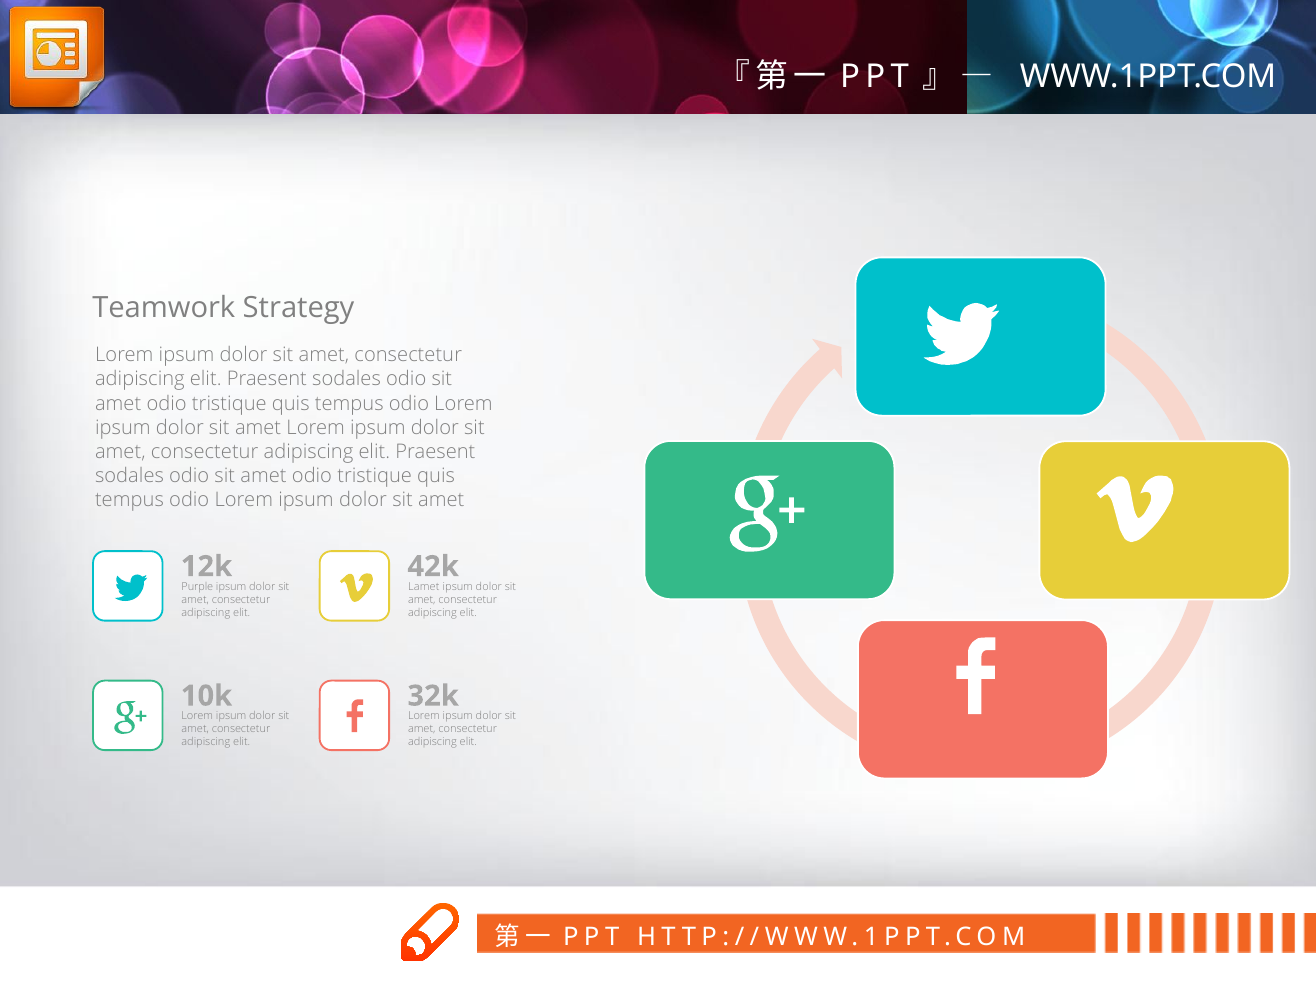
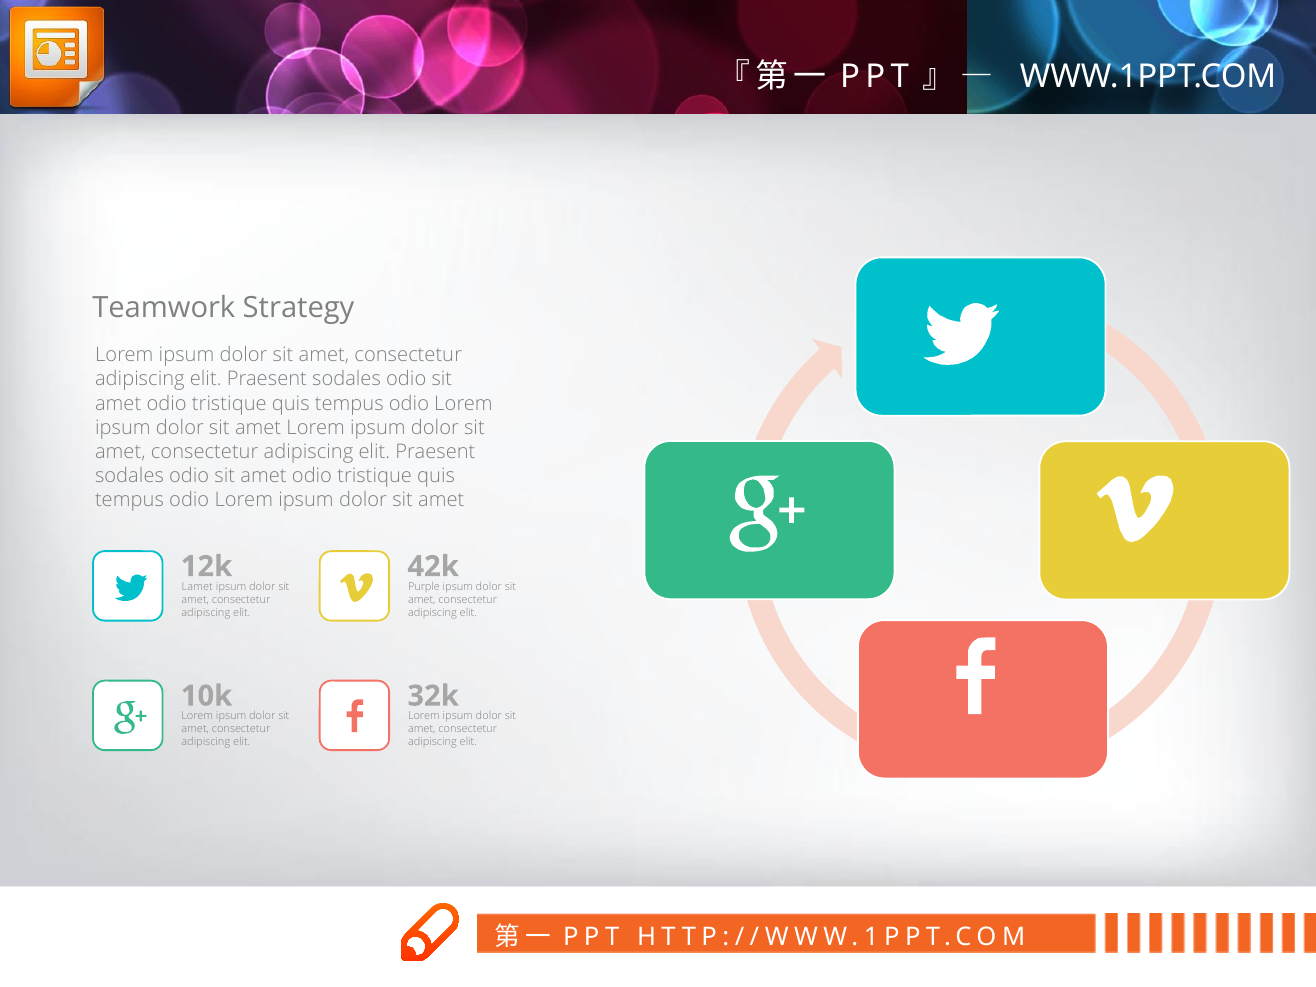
Purple: Purple -> Lamet (197, 587)
Lamet: Lamet -> Purple (424, 587)
